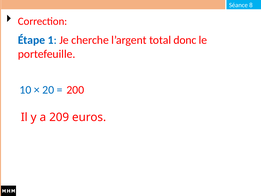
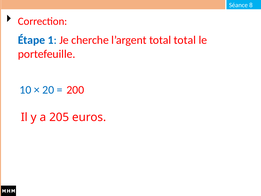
total donc: donc -> total (185, 40)
209: 209 -> 205 (59, 117)
